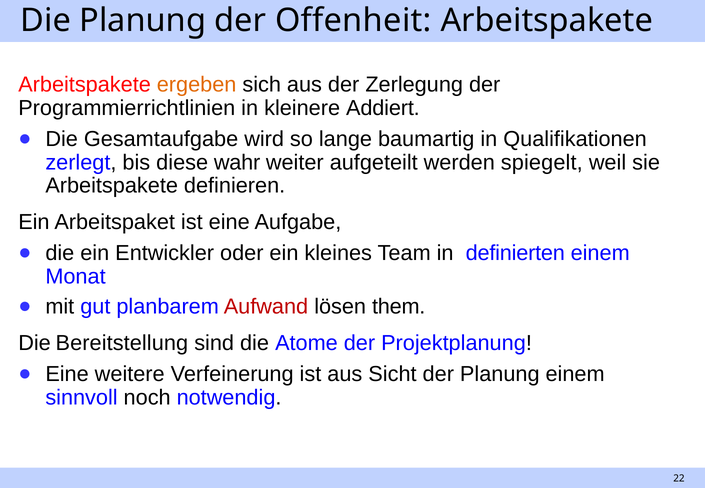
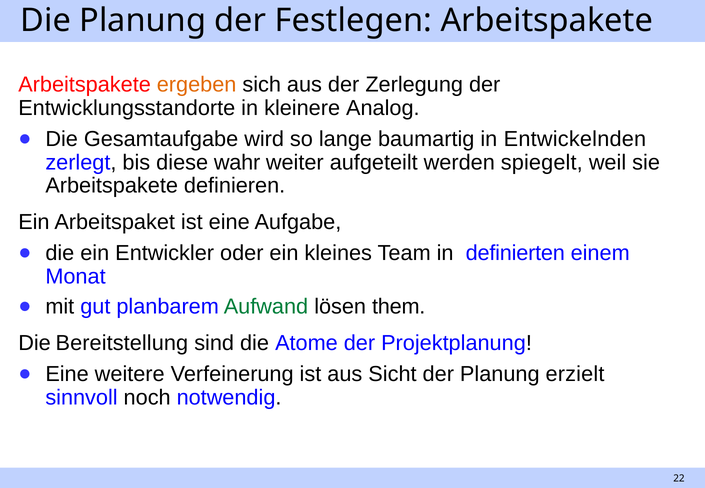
Offenheit: Offenheit -> Festlegen (353, 21)
Programmierrichtlinien: Programmierrichtlinien -> Entwicklungsstandorte (127, 108)
Addiert: Addiert -> Analog (383, 108)
Qualifikationen: Qualifikationen -> Entwickelnden (575, 139)
Aufwand colour: red -> green (266, 307)
Planung einem: einem -> erzielt (575, 374)
